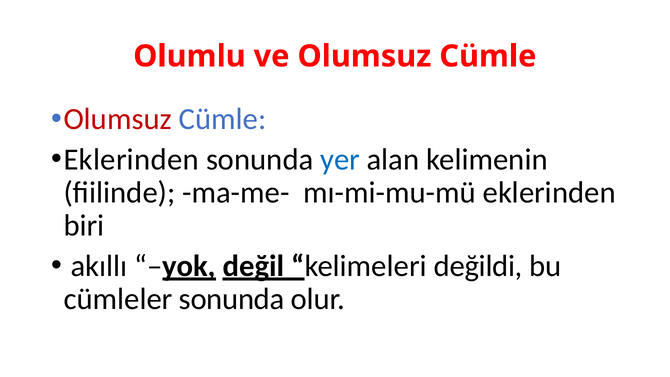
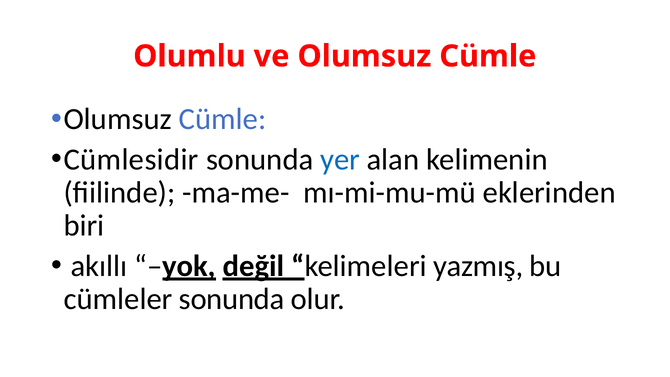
Olumsuz colour: red -> black (118, 119)
Eklerinden: Eklerinden -> Cümlesidir (131, 159)
değildi: değildi -> yazmış (478, 266)
